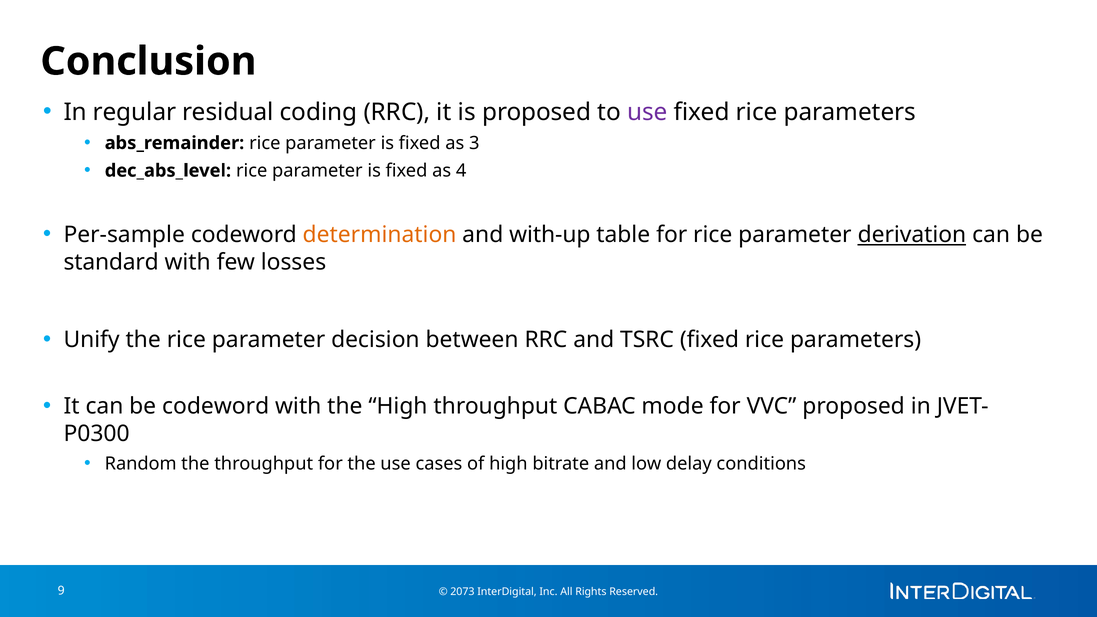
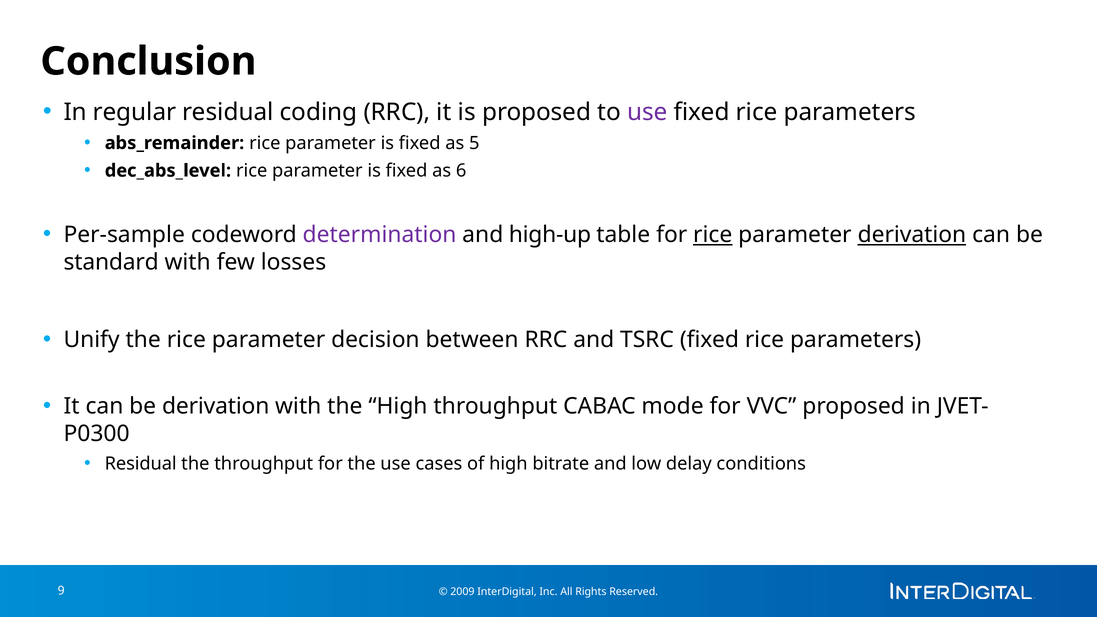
3: 3 -> 5 (474, 143)
4: 4 -> 6 (461, 171)
determination colour: orange -> purple (380, 235)
with-up: with-up -> high-up (550, 235)
rice underline: none -> present (713, 235)
be codeword: codeword -> derivation (216, 406)
Random: Random -> Residual (141, 464)
2073: 2073 -> 2009 (462, 592)
